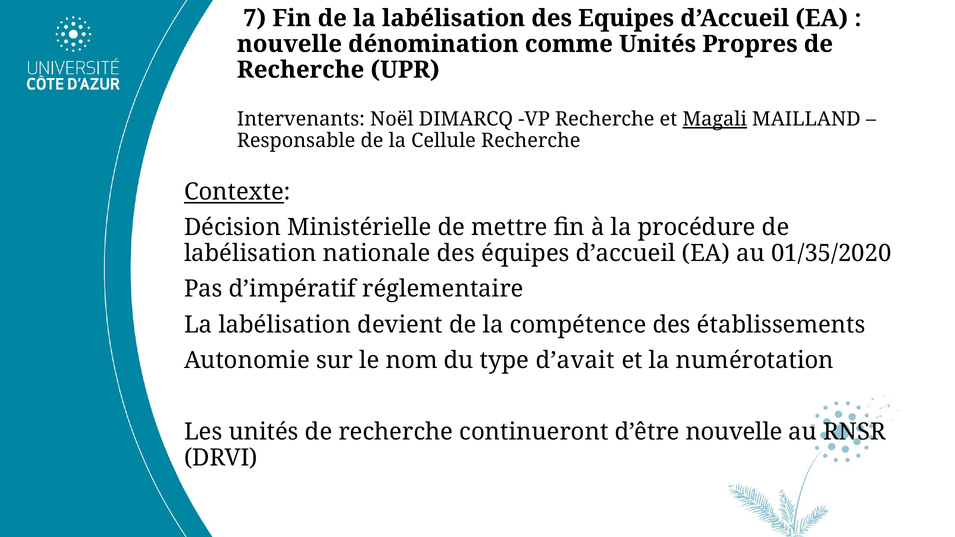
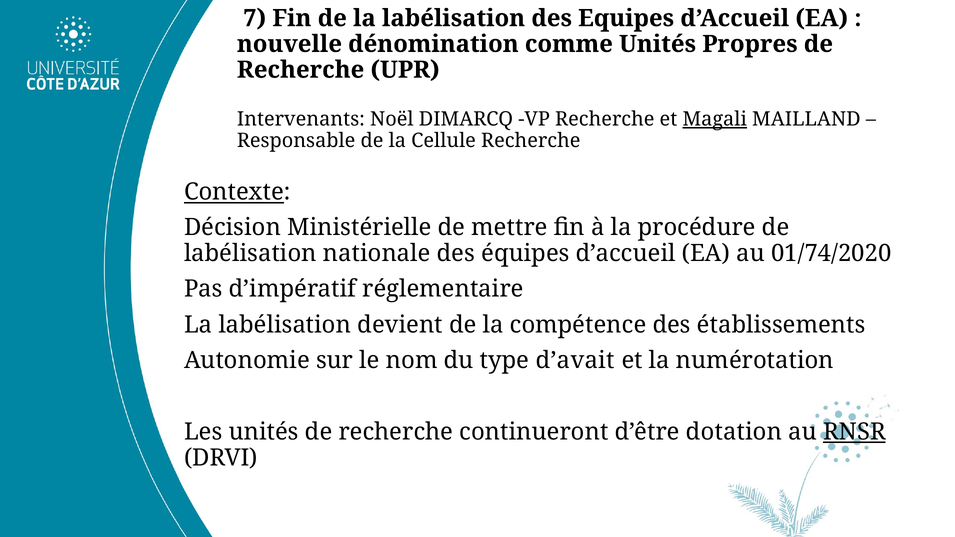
01/35/2020: 01/35/2020 -> 01/74/2020 (831, 253)
d’être nouvelle: nouvelle -> dotation (734, 432)
RNSR underline: none -> present (854, 432)
